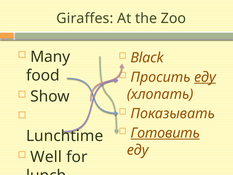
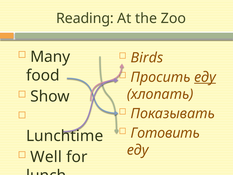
Giraffes: Giraffes -> Reading (85, 18)
Black: Black -> Birds (147, 58)
Готовить underline: present -> none (165, 133)
